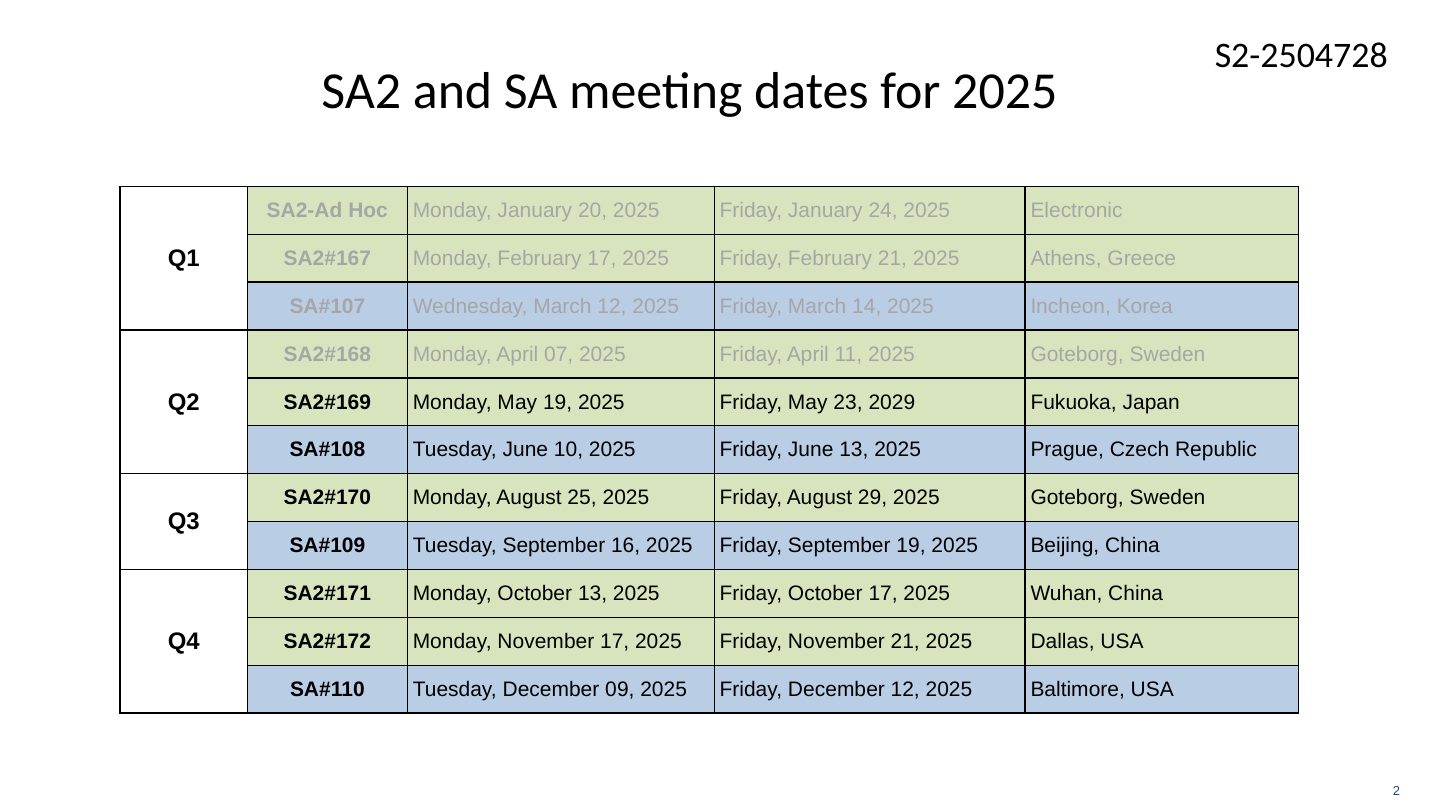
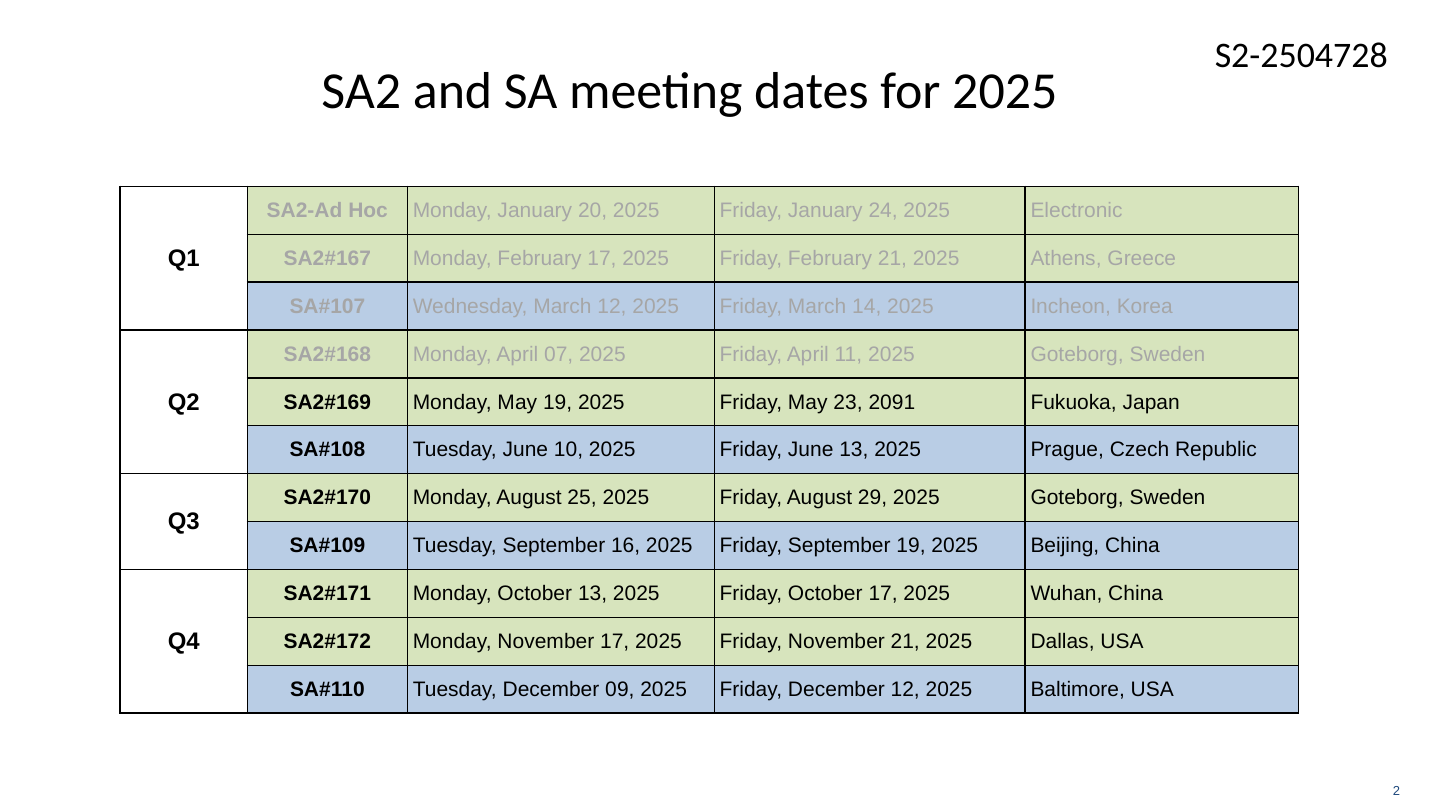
2029: 2029 -> 2091 (892, 402)
